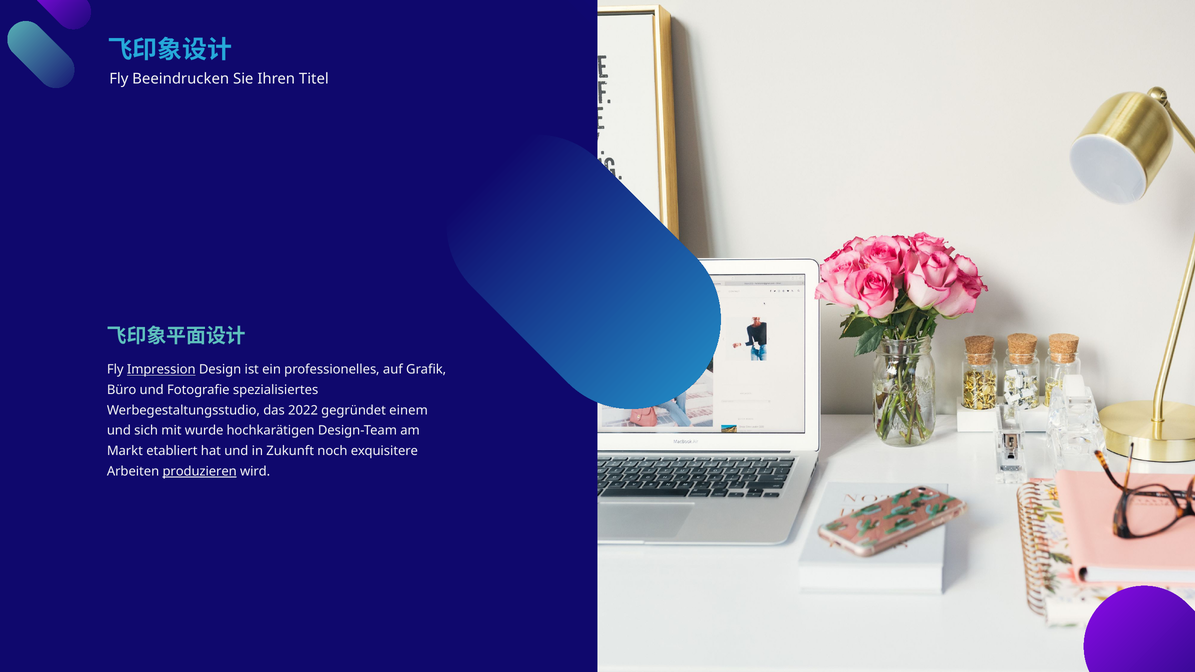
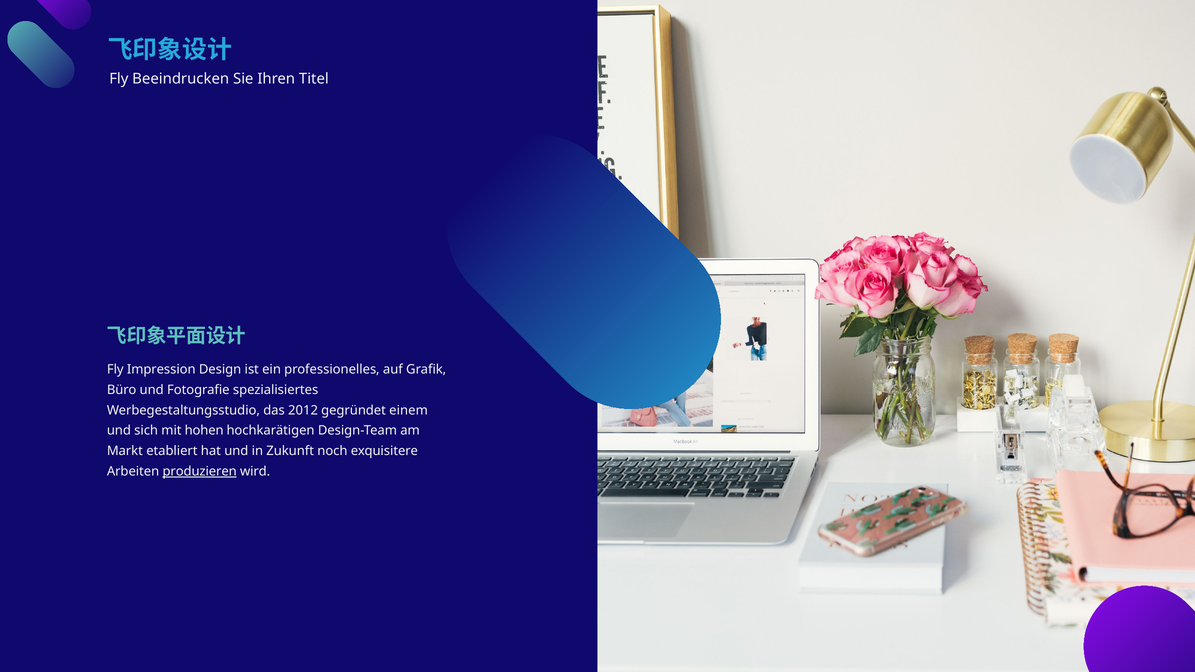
Impression underline: present -> none (161, 370)
2022: 2022 -> 2012 (303, 410)
wurde: wurde -> hohen (204, 431)
